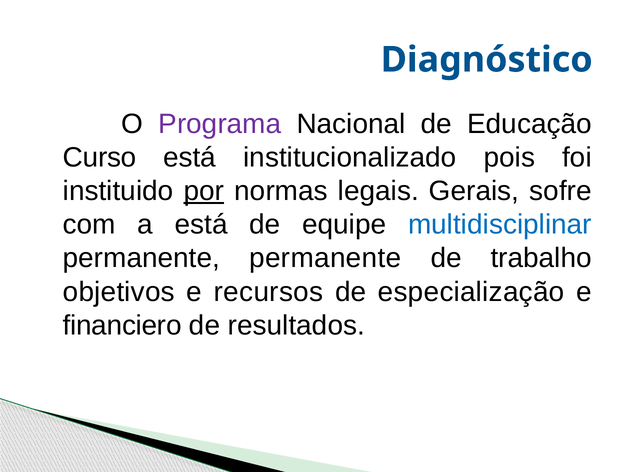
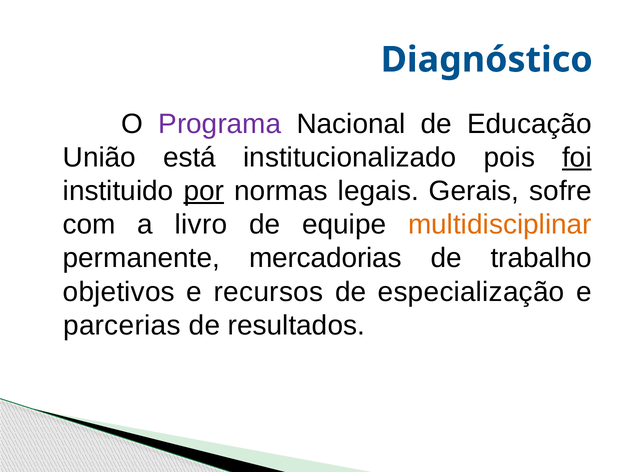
Curso: Curso -> União (99, 158)
foi underline: none -> present (577, 158)
a está: está -> livro (201, 225)
multidisciplinar colour: blue -> orange (500, 225)
permanente permanente: permanente -> mercadorias (325, 258)
financiero: financiero -> parcerias (122, 326)
